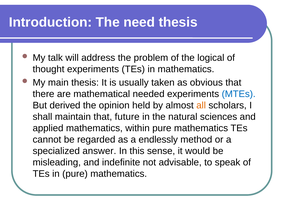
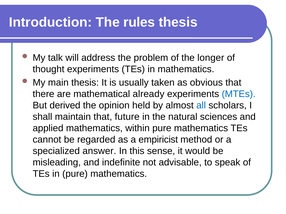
need: need -> rules (139, 22)
logical: logical -> longer (211, 58)
needed: needed -> already (149, 94)
all colour: orange -> blue (201, 106)
endlessly: endlessly -> empiricist (158, 140)
